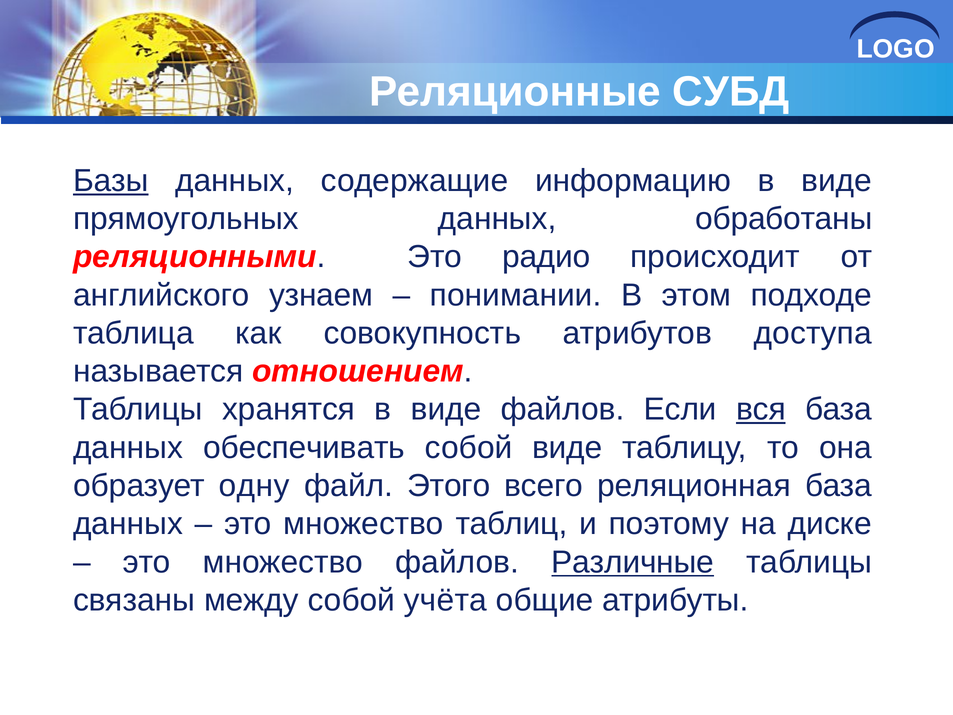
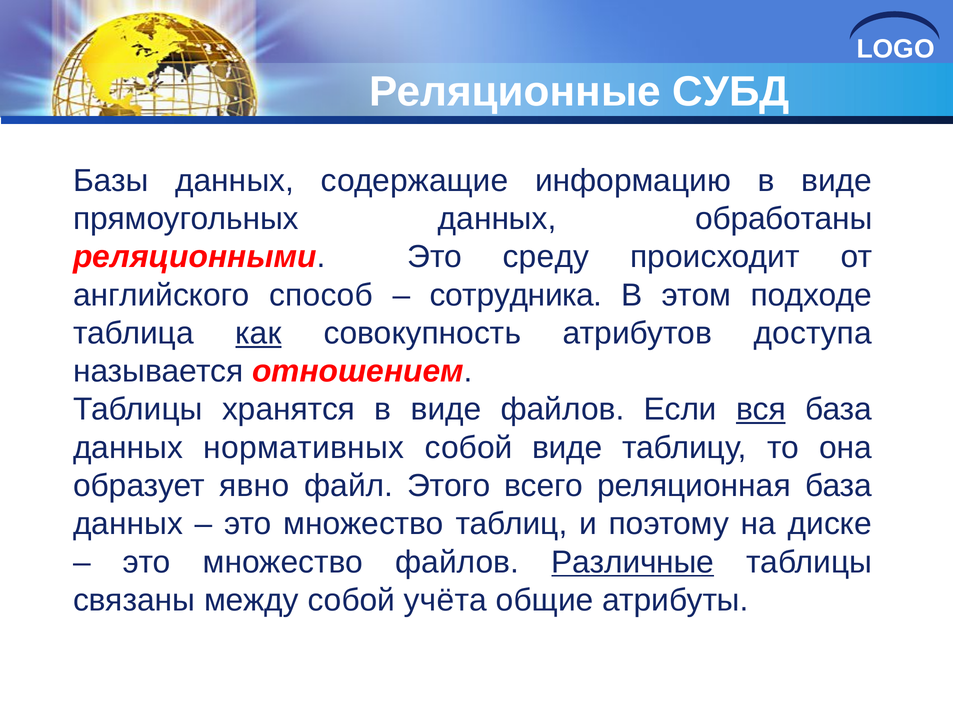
Базы underline: present -> none (111, 181)
радио: радио -> среду (546, 257)
узнаем: узнаем -> способ (321, 295)
понимании: понимании -> сотрудника (516, 295)
как underline: none -> present (258, 333)
обеспечивать: обеспечивать -> нормативных (304, 447)
одну: одну -> явно (254, 486)
